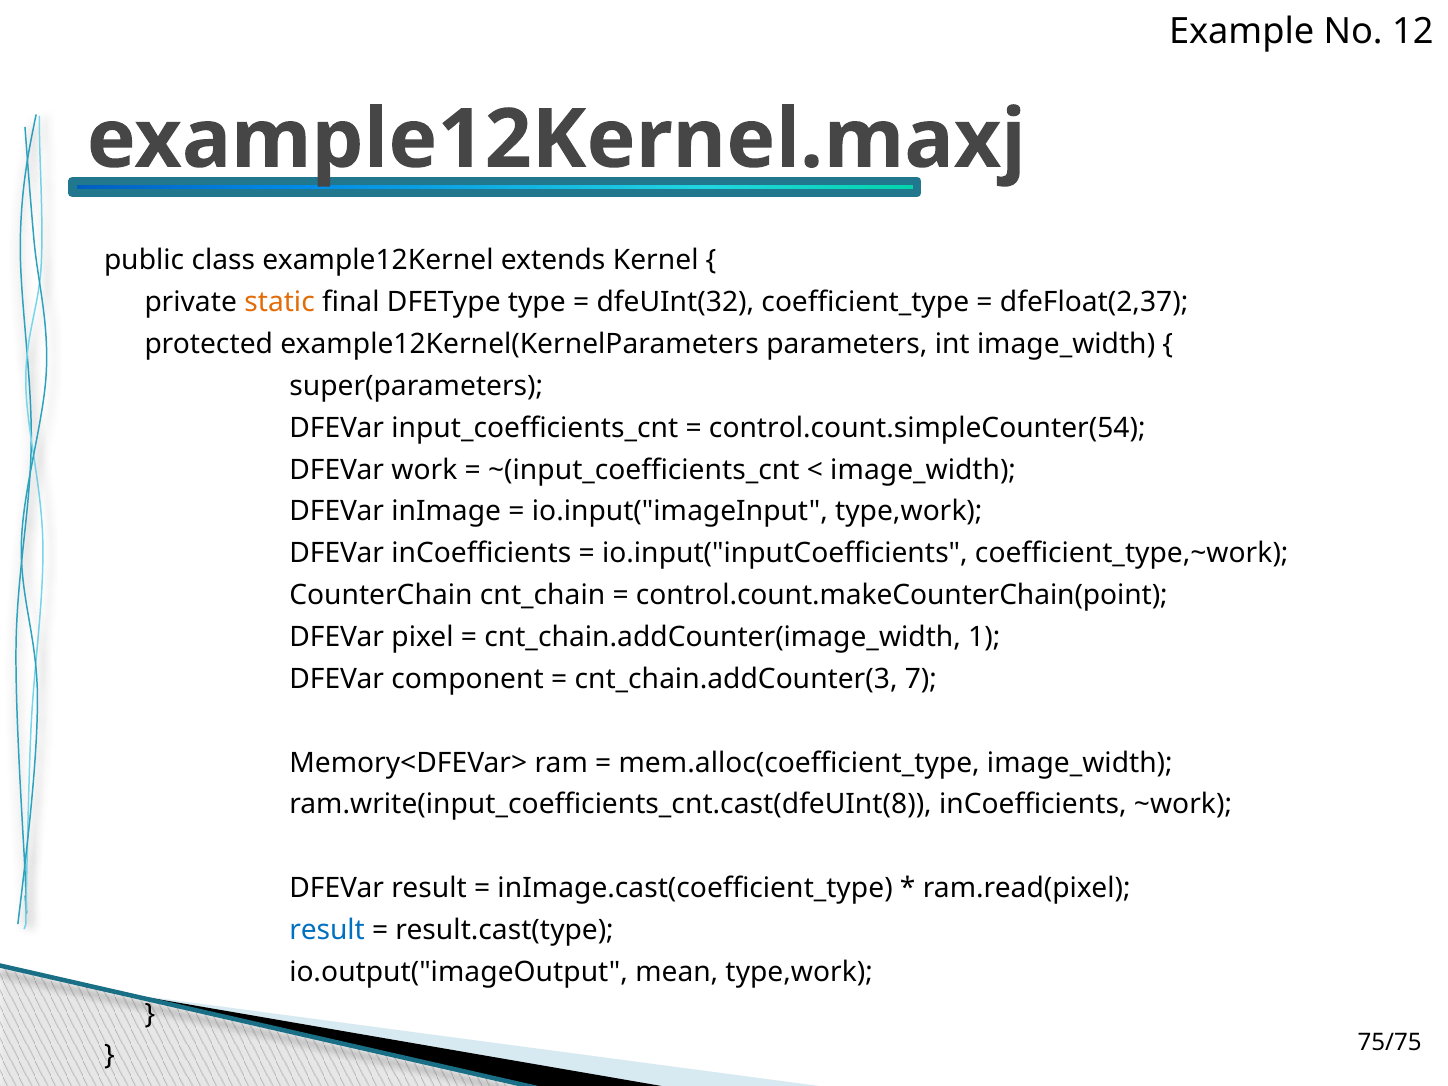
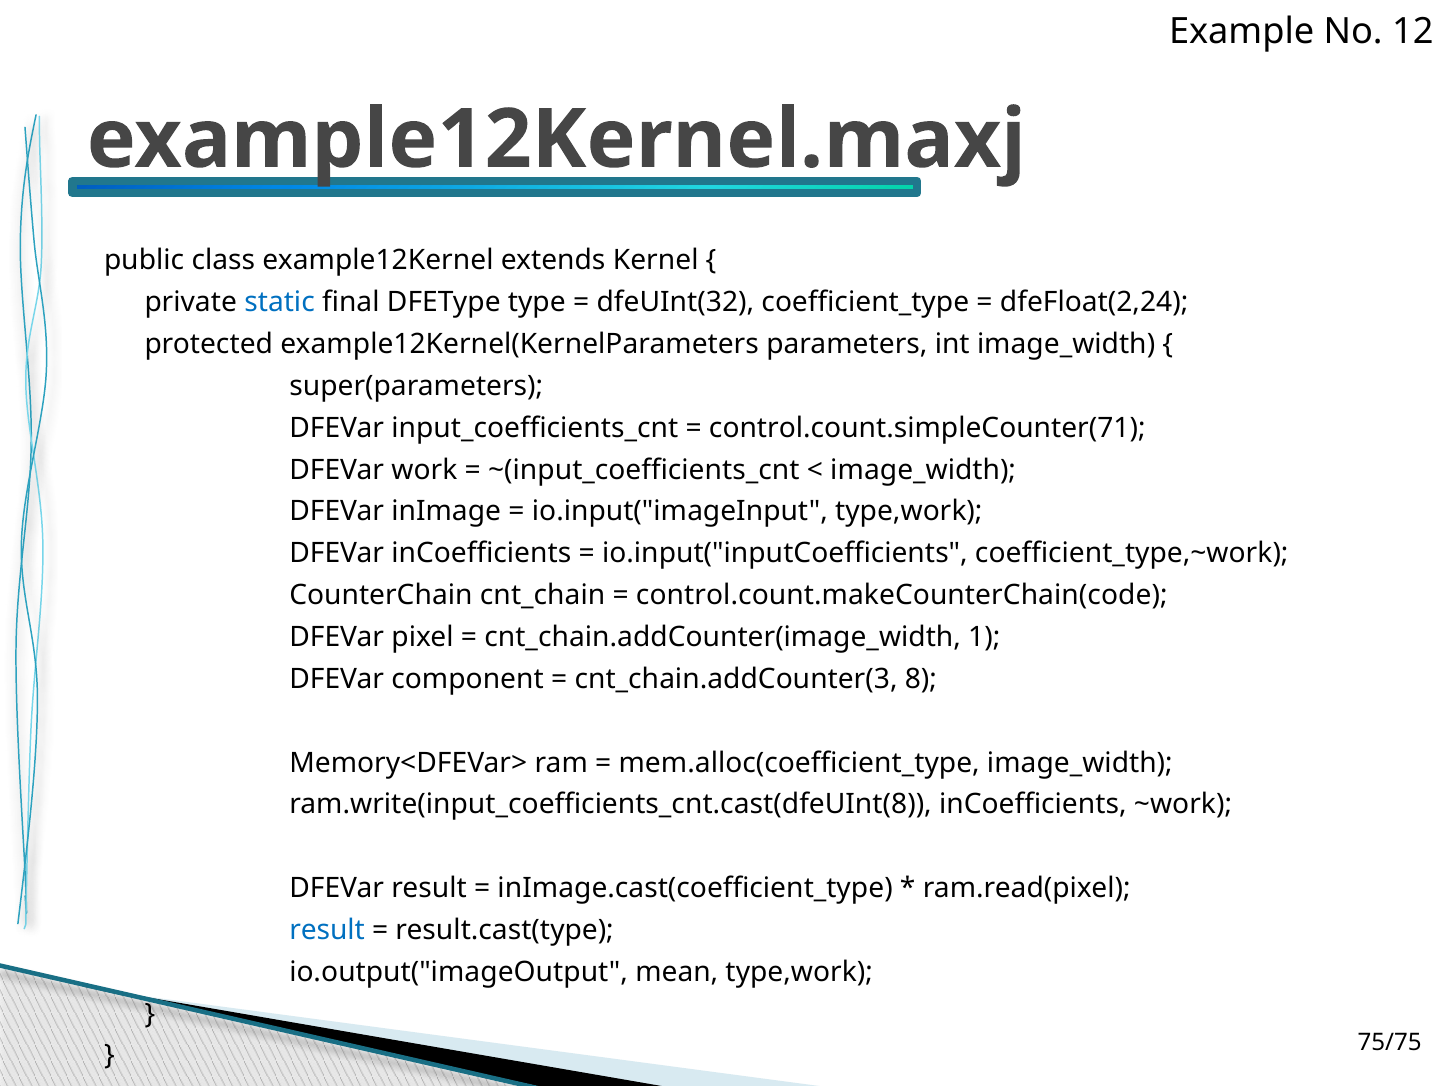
static colour: orange -> blue (280, 302)
dfeFloat(2,37: dfeFloat(2,37 -> dfeFloat(2,24 (1094, 302)
control.count.simpleCounter(54: control.count.simpleCounter(54 -> control.count.simpleCounter(71 (927, 428)
control.count.makeCounterChain(point: control.count.makeCounterChain(point -> control.count.makeCounterChain(code (902, 595)
7: 7 -> 8 (921, 679)
